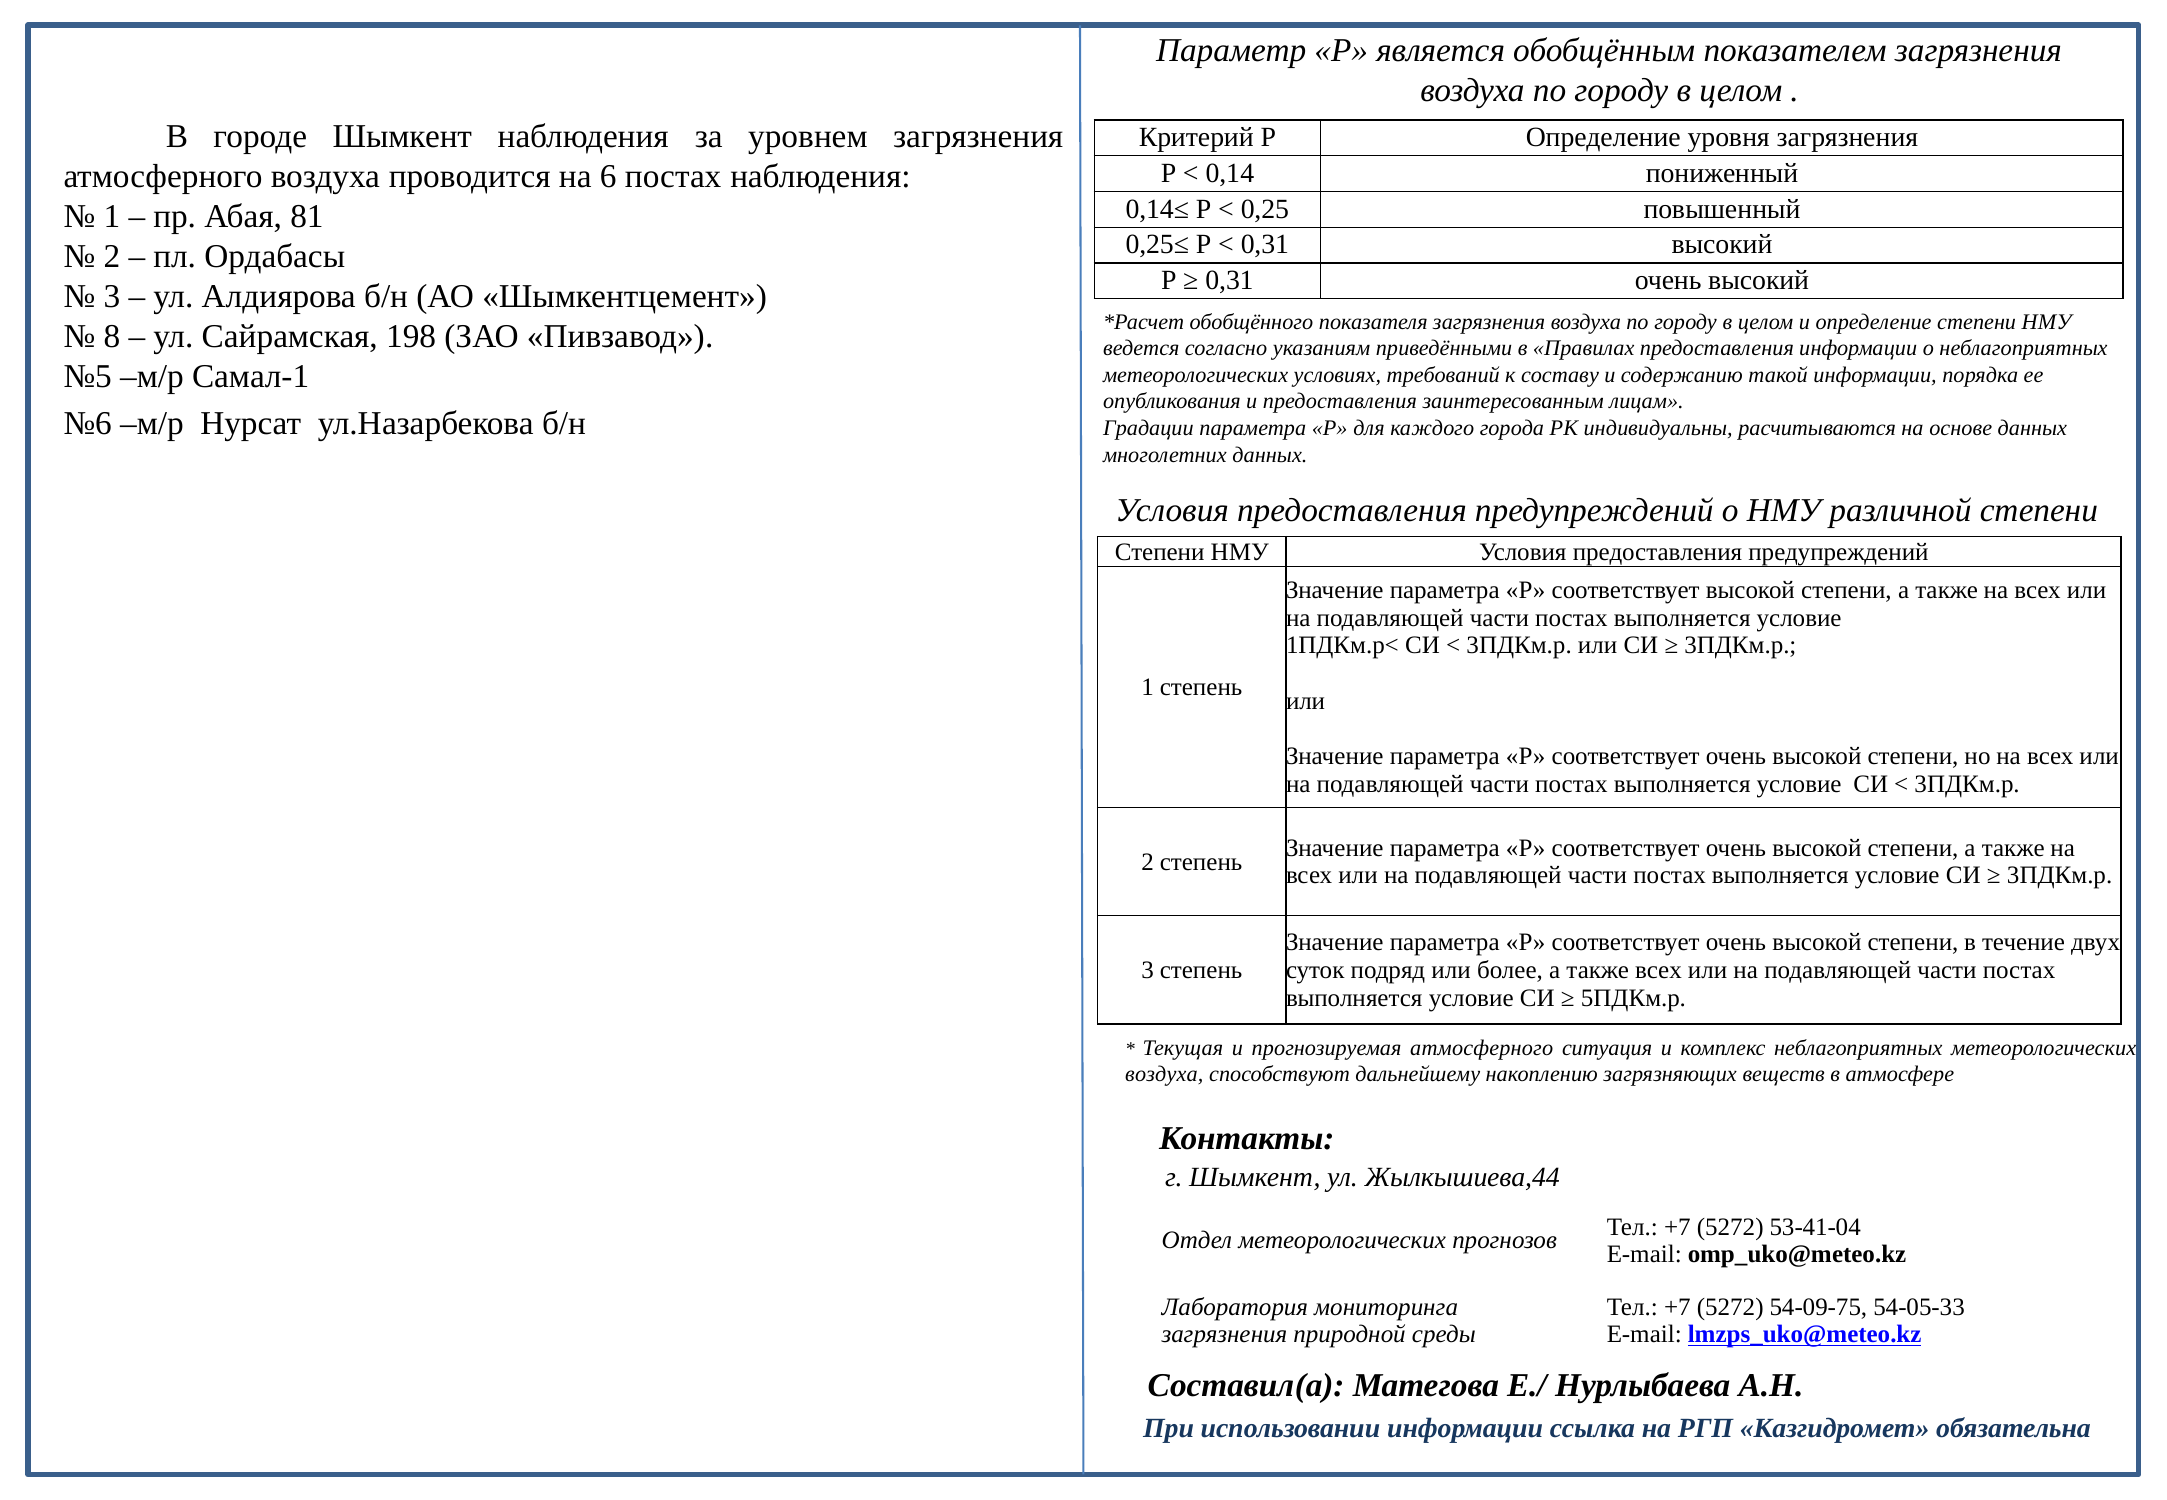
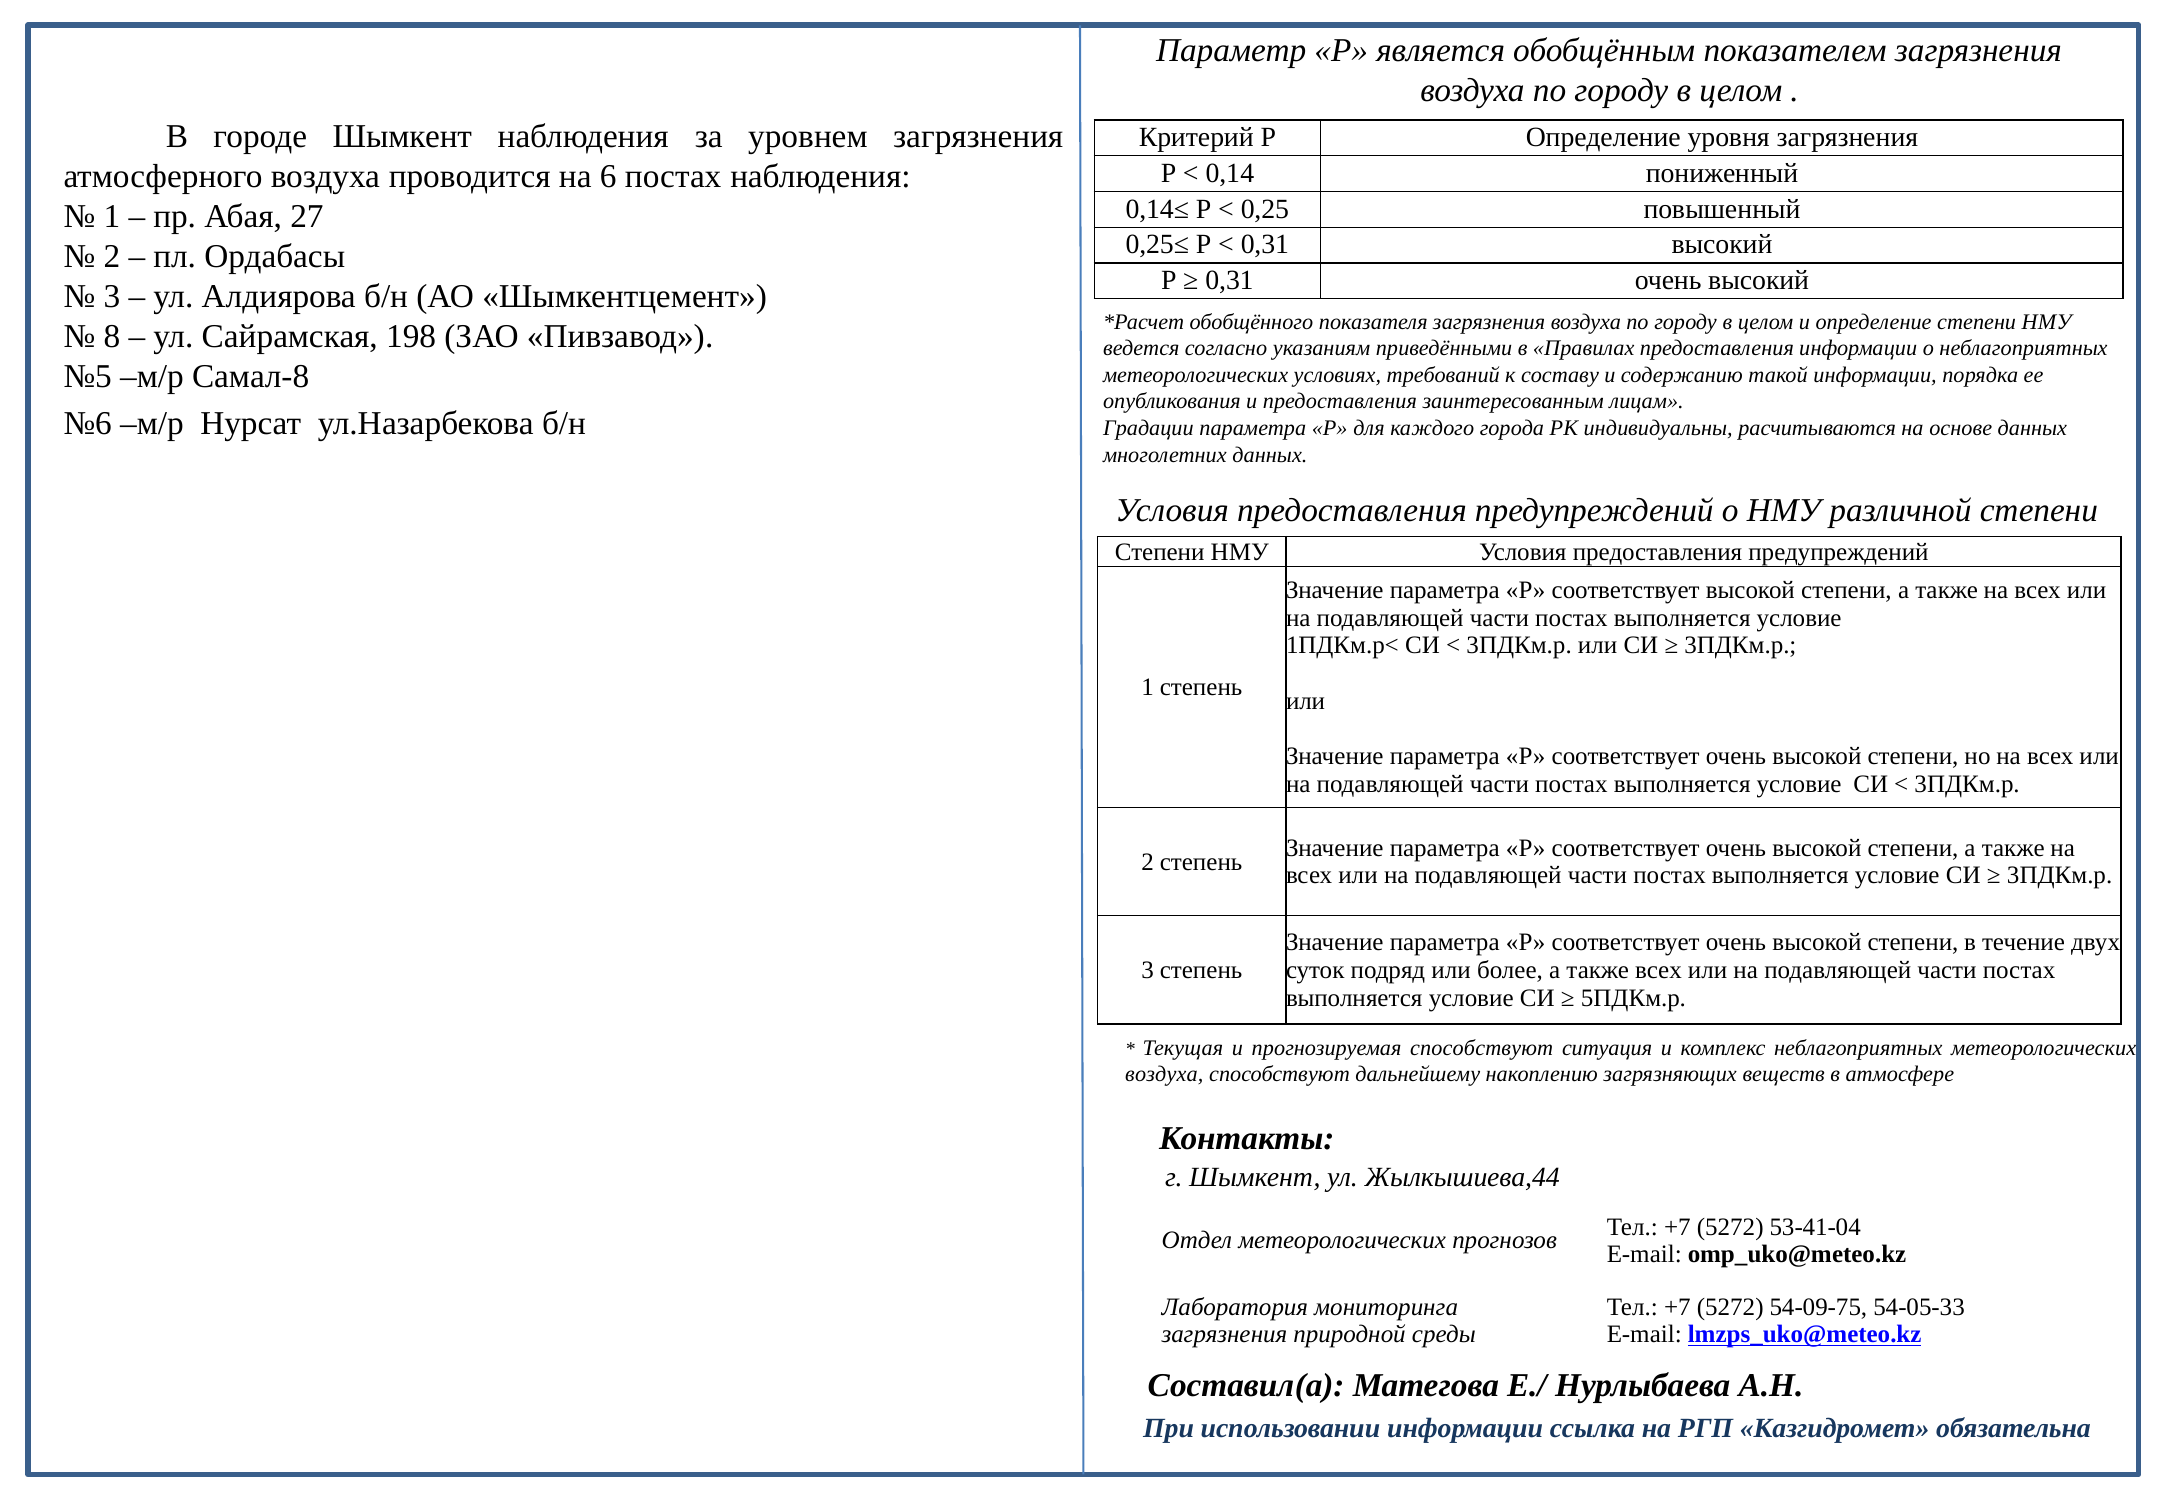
81: 81 -> 27 (307, 216)
Самал-1: Самал-1 -> Самал-8 (251, 376)
прогнозируемая атмосферного: атмосферного -> способствуют (1482, 1048)
